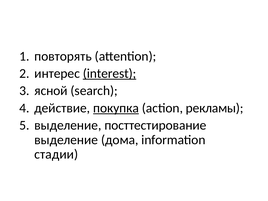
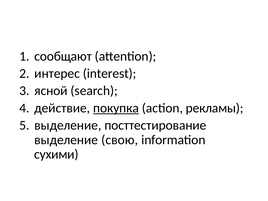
повторять: повторять -> сообщают (63, 56)
interest underline: present -> none (110, 73)
дома: дома -> свою (120, 140)
стадии: стадии -> сухими (56, 154)
